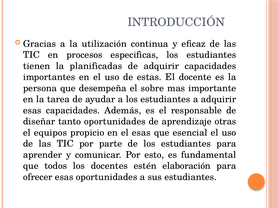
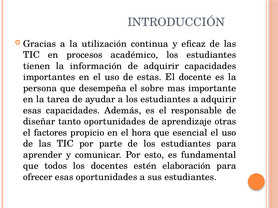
especificas: especificas -> académico (134, 55)
planificadas: planificadas -> información (96, 66)
equipos: equipos -> factores (50, 133)
el esas: esas -> hora (141, 133)
